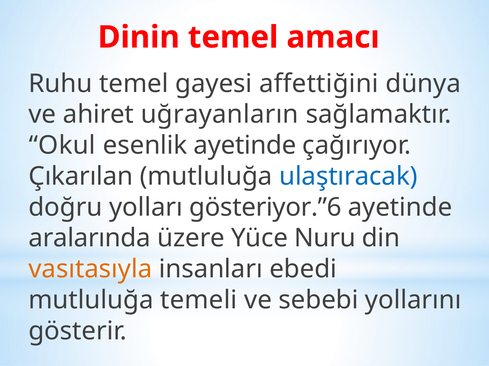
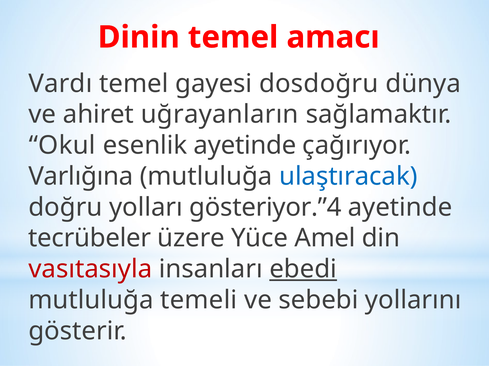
Ruhu: Ruhu -> Vardı (60, 84)
affettiğini: affettiğini -> dosdoğru (319, 84)
Çıkarılan: Çıkarılan -> Varlığına (81, 177)
gösteriyor.”6: gösteriyor.”6 -> gösteriyor.”4 (265, 208)
aralarında: aralarında -> tecrübeler (90, 239)
Nuru: Nuru -> Amel (325, 239)
vasıtasıyla colour: orange -> red (90, 270)
ebedi underline: none -> present (303, 270)
